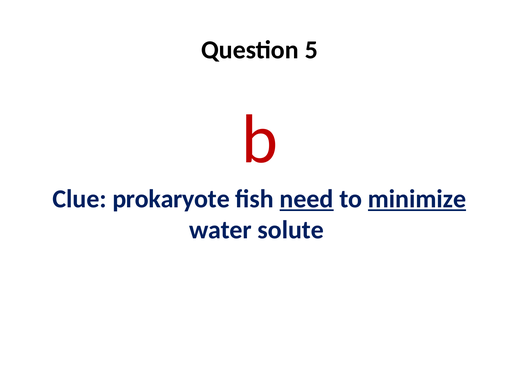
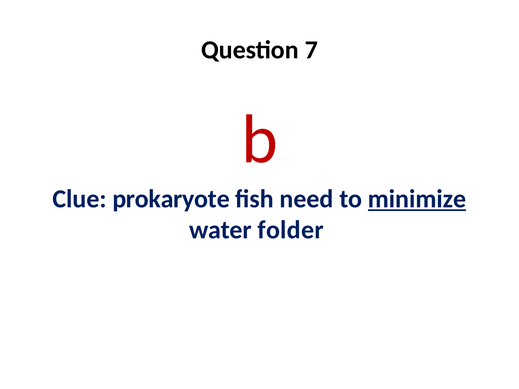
5: 5 -> 7 (311, 50)
need underline: present -> none (307, 199)
solute: solute -> folder (291, 230)
